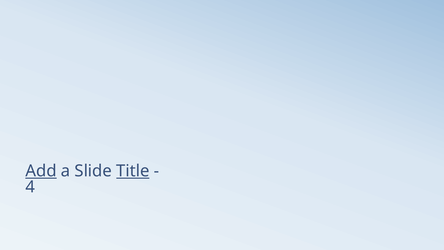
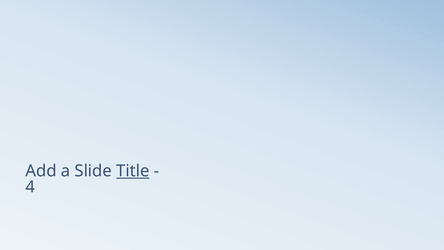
Add underline: present -> none (41, 171)
